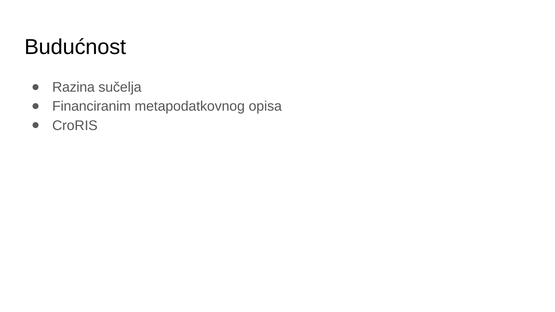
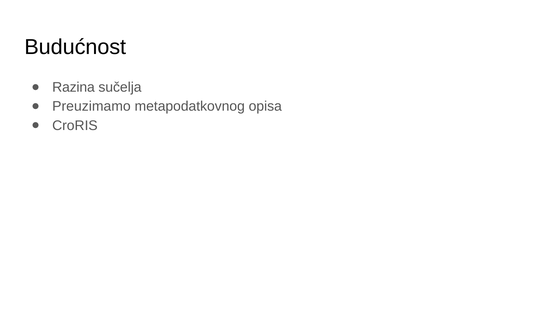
Financiranim: Financiranim -> Preuzimamo (91, 106)
